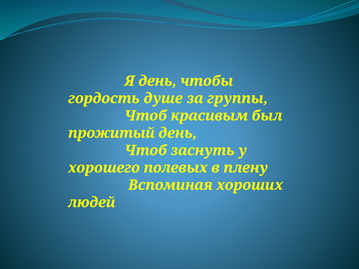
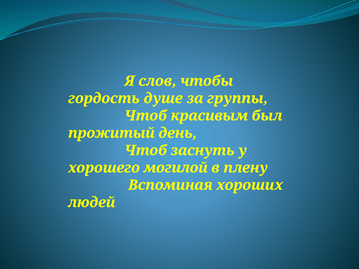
Я день: день -> слов (158, 81)
полевых: полевых -> могилой (176, 168)
